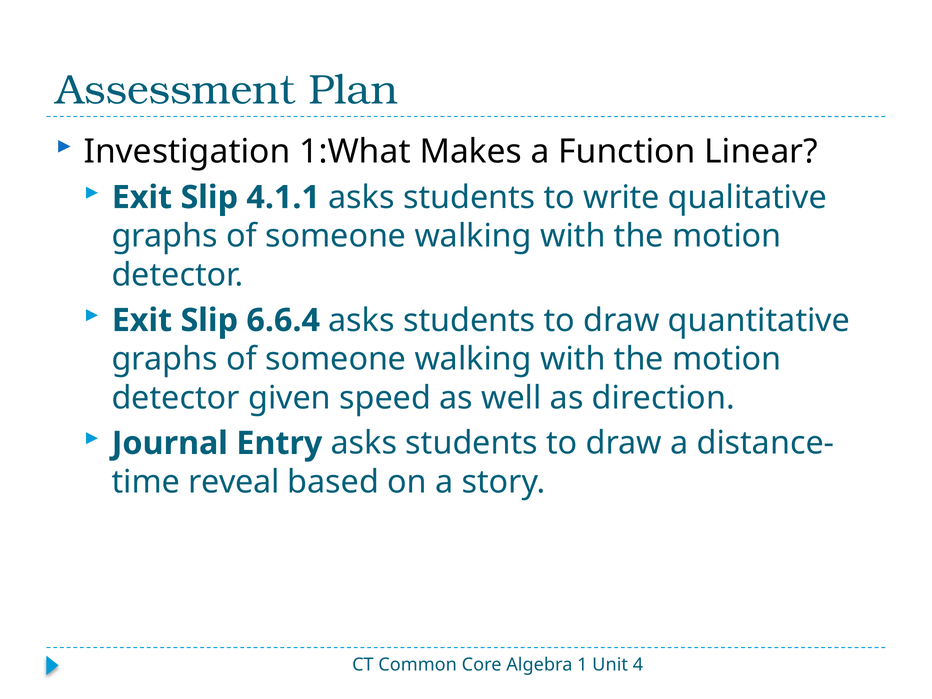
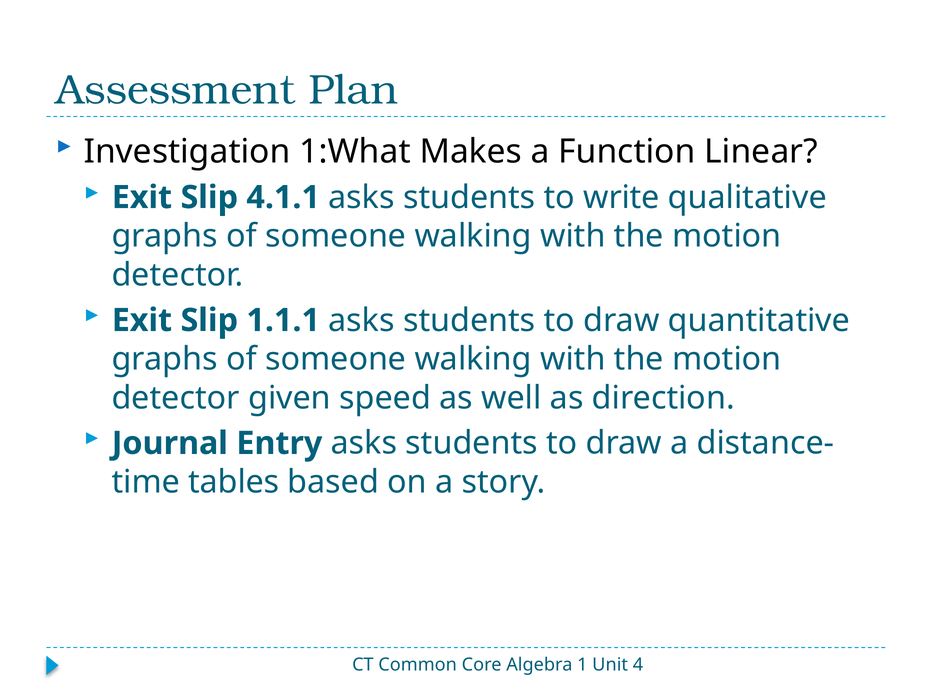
6.6.4: 6.6.4 -> 1.1.1 (283, 320)
reveal: reveal -> tables (234, 482)
